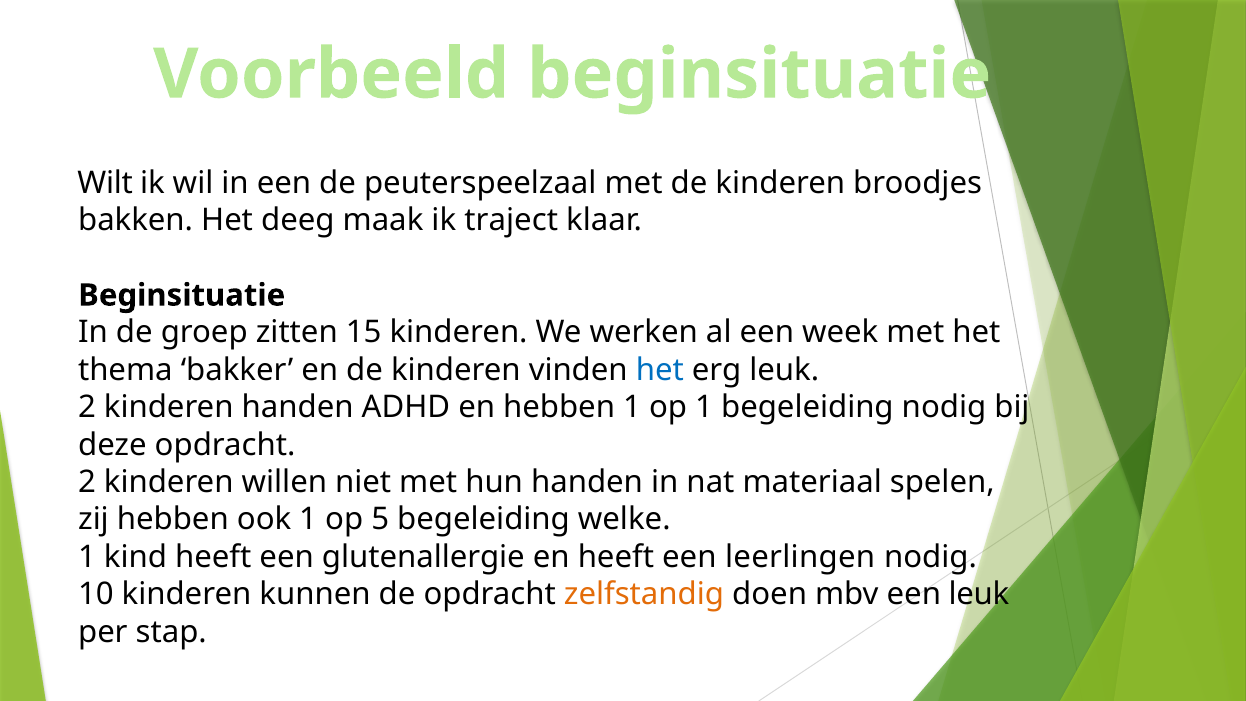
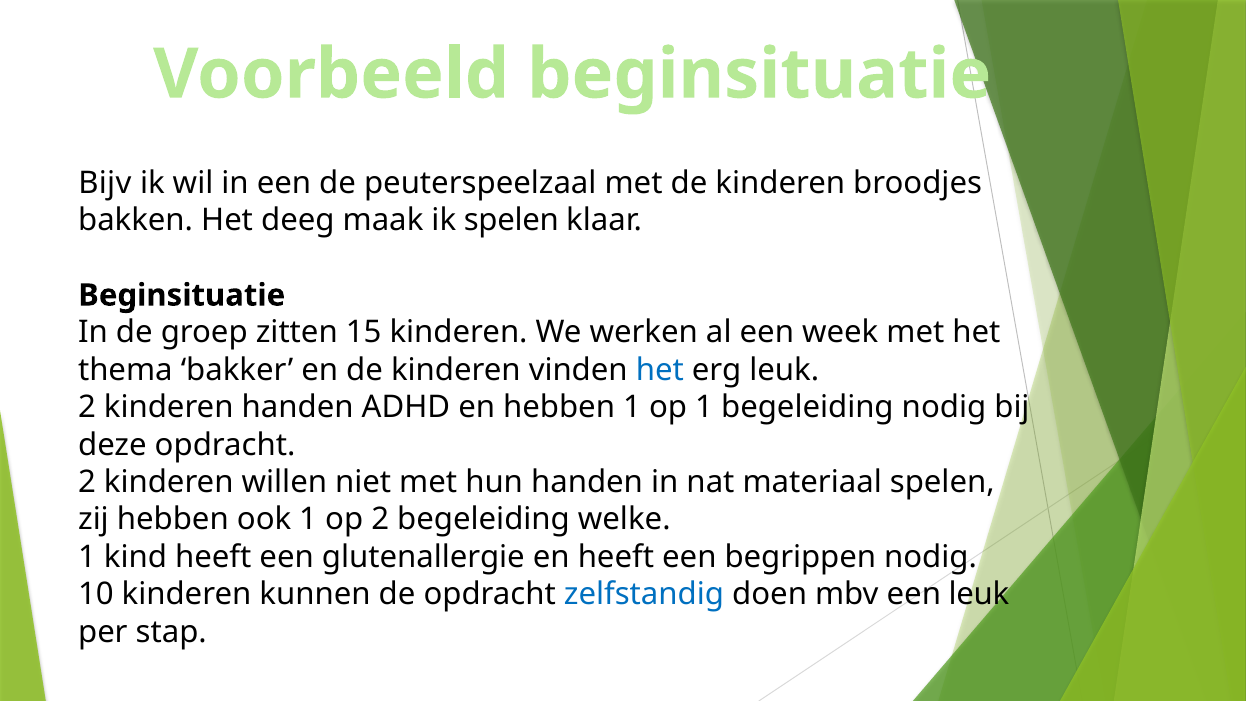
Wilt: Wilt -> Bijv (105, 183)
ik traject: traject -> spelen (511, 221)
op 5: 5 -> 2 (380, 520)
leerlingen: leerlingen -> begrippen (800, 557)
zelfstandig colour: orange -> blue (644, 594)
